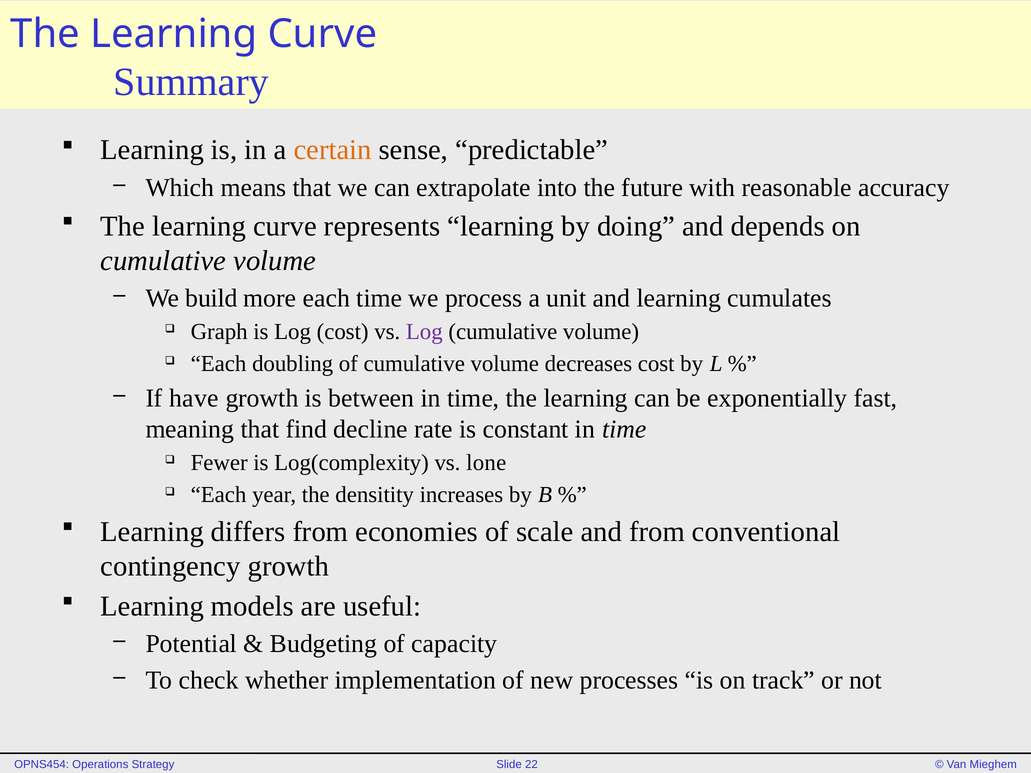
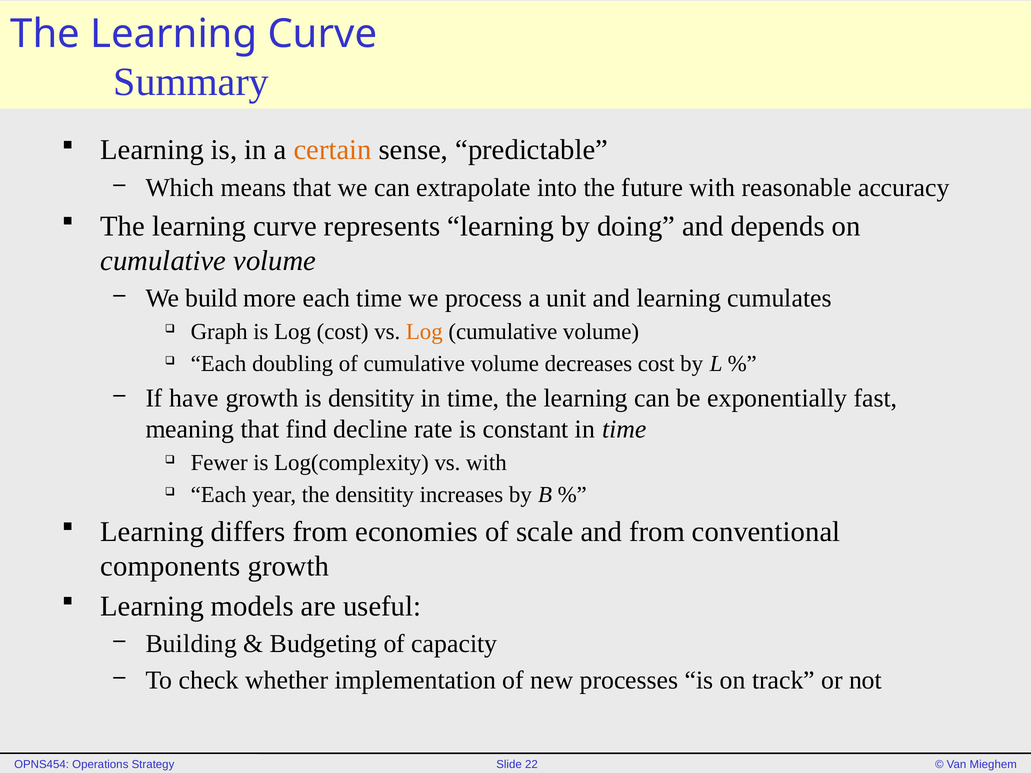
Log colour: purple -> orange (424, 332)
is between: between -> densitity (371, 398)
vs lone: lone -> with (486, 463)
contingency: contingency -> components (170, 566)
Potential: Potential -> Building (191, 644)
